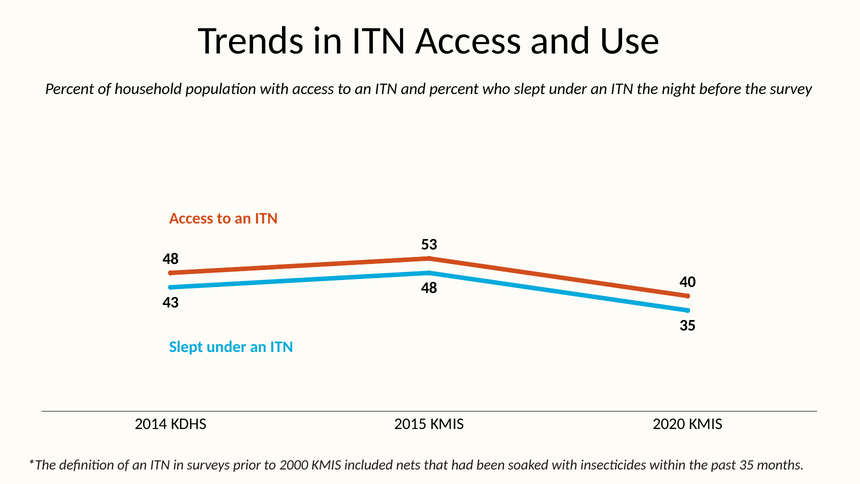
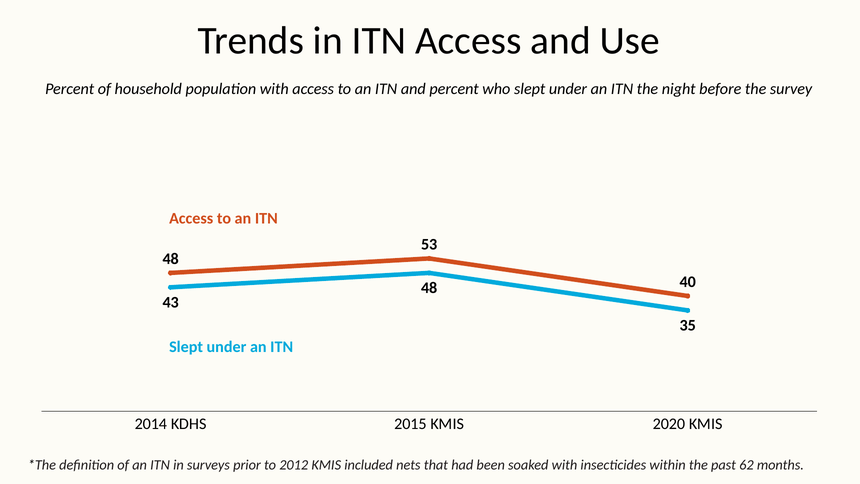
2000: 2000 -> 2012 (294, 465)
past 35: 35 -> 62 (746, 465)
